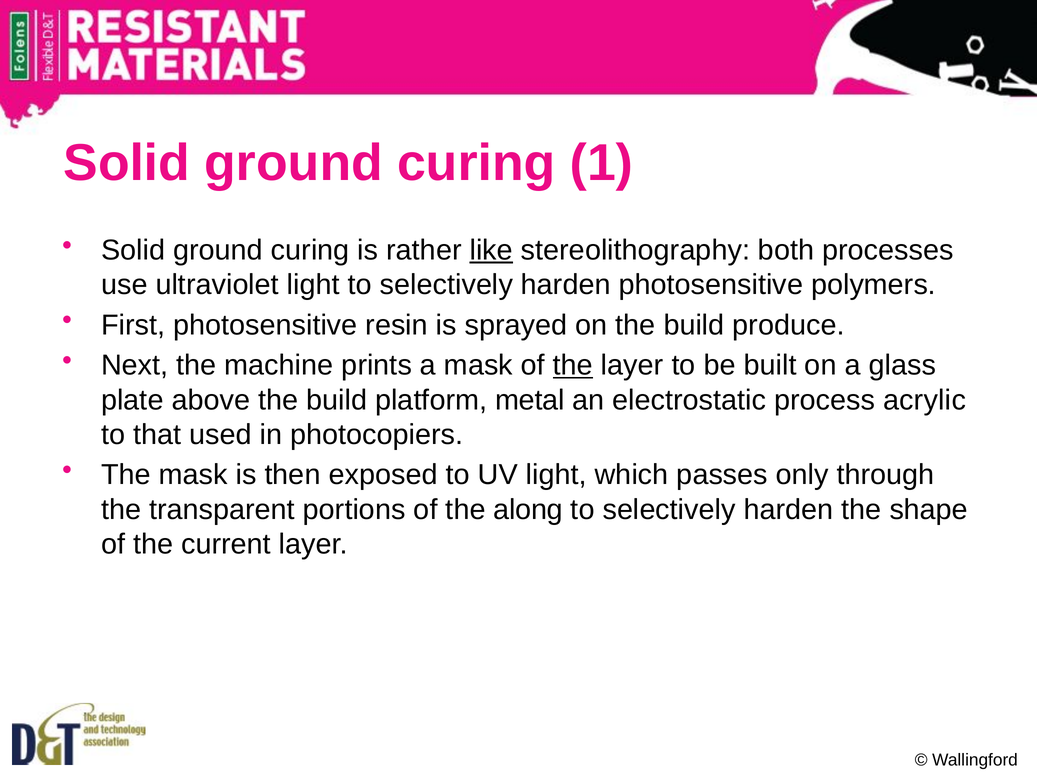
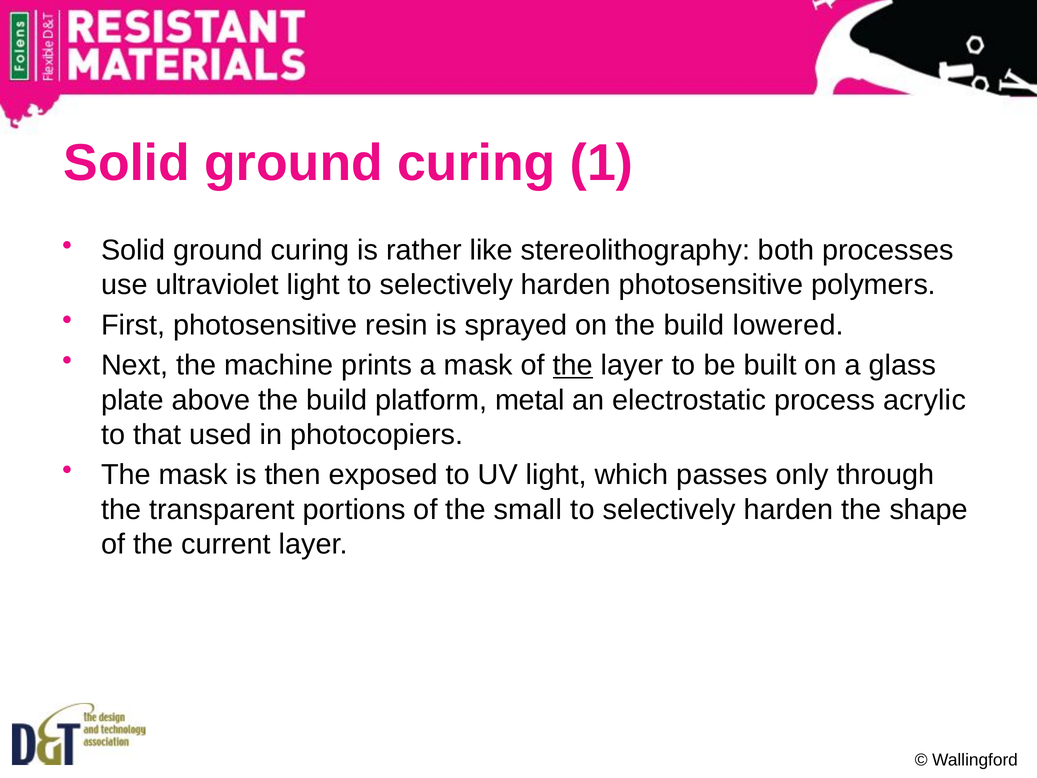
like underline: present -> none (491, 250)
produce: produce -> lowered (788, 325)
along: along -> small (528, 509)
